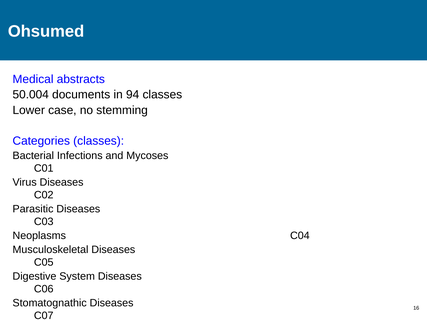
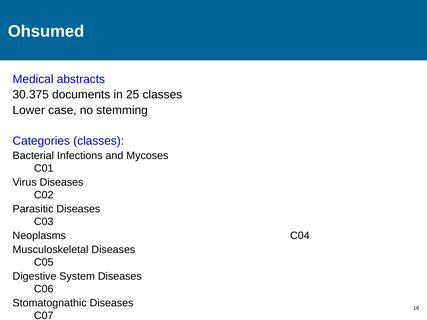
50.004: 50.004 -> 30.375 (31, 95)
94: 94 -> 25 (133, 95)
